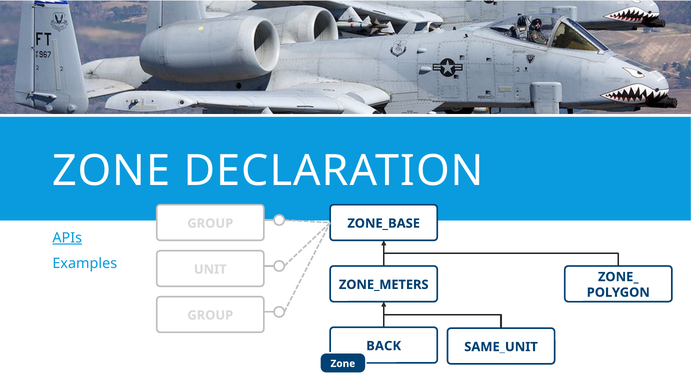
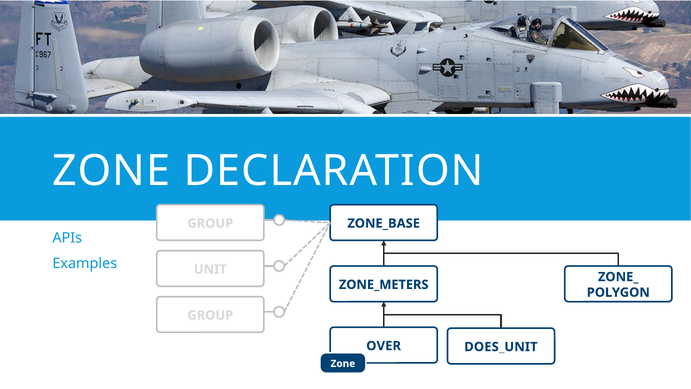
APIs underline: present -> none (67, 238)
BACK: BACK -> OVER (384, 346)
SAME_UNIT: SAME_UNIT -> DOES_UNIT (501, 347)
